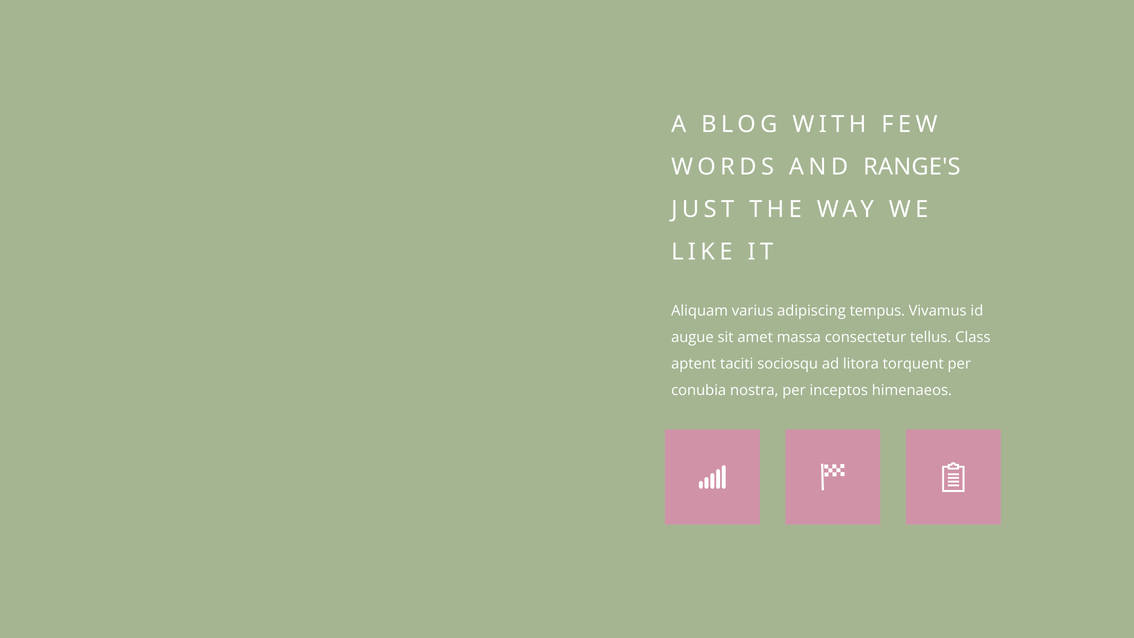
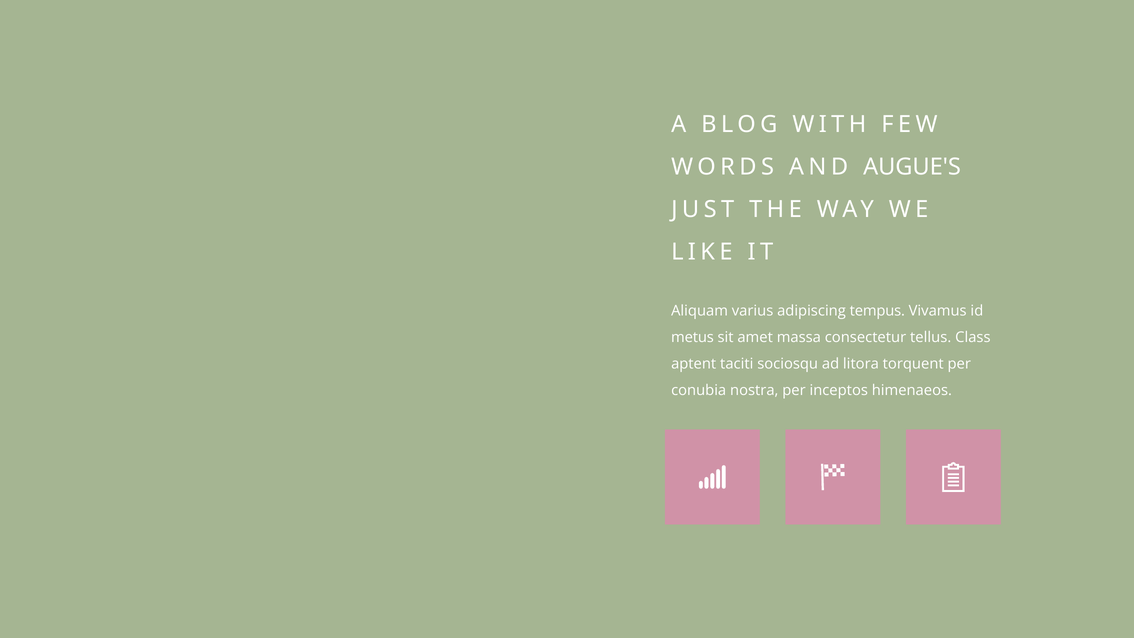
RANGE'S: RANGE'S -> AUGUE'S (912, 167)
augue: augue -> metus (692, 337)
